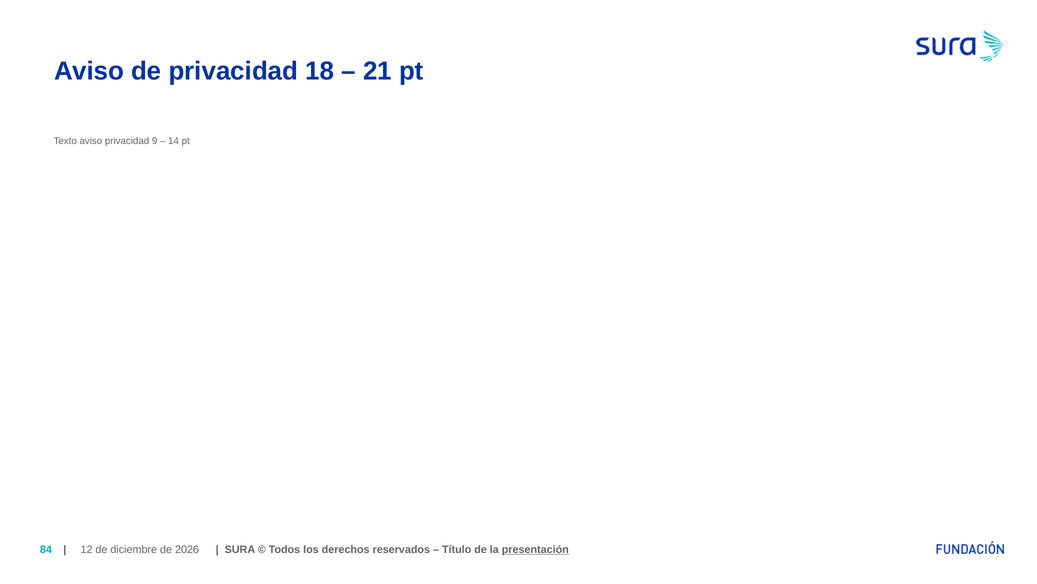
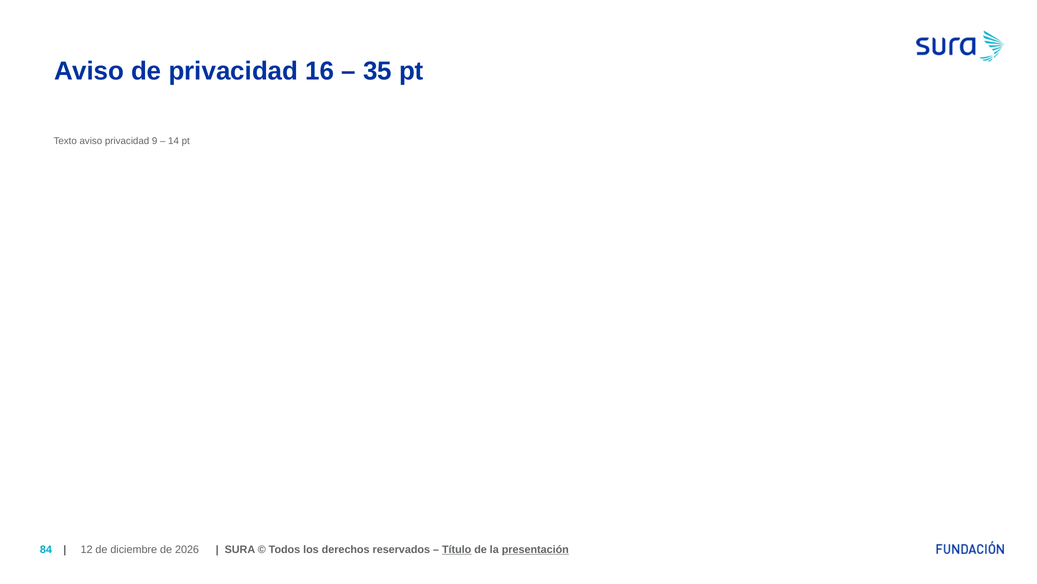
18: 18 -> 16 (320, 71)
21: 21 -> 35 (377, 71)
Título underline: none -> present (457, 549)
